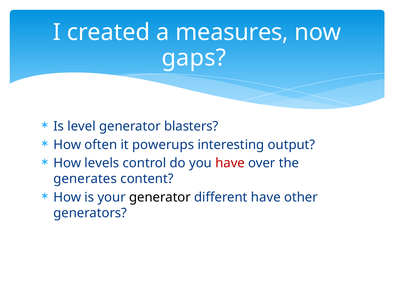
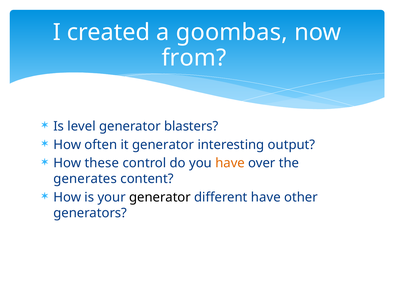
measures: measures -> goombas (232, 32)
gaps: gaps -> from (194, 58)
it powerups: powerups -> generator (163, 144)
levels: levels -> these (102, 163)
have colour: red -> orange (230, 163)
